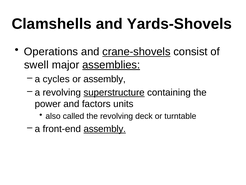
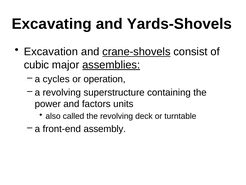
Clamshells: Clamshells -> Excavating (52, 24)
Operations: Operations -> Excavation (51, 52)
swell: swell -> cubic (36, 65)
or assembly: assembly -> operation (104, 79)
superstructure underline: present -> none (114, 92)
assembly underline: present -> none (105, 129)
